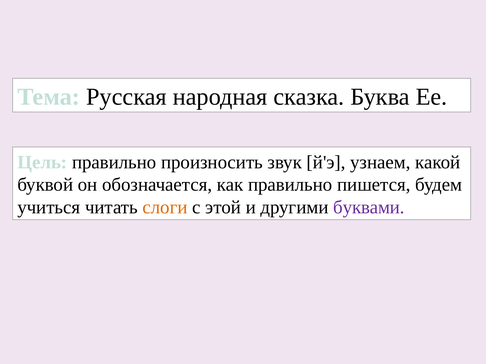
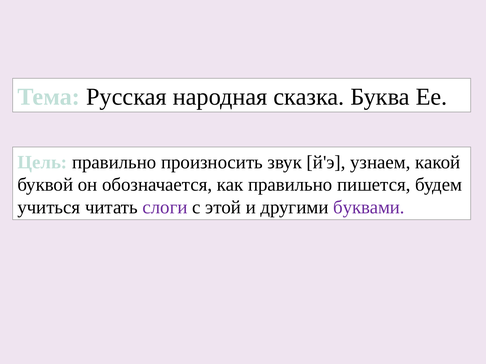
слоги colour: orange -> purple (165, 208)
